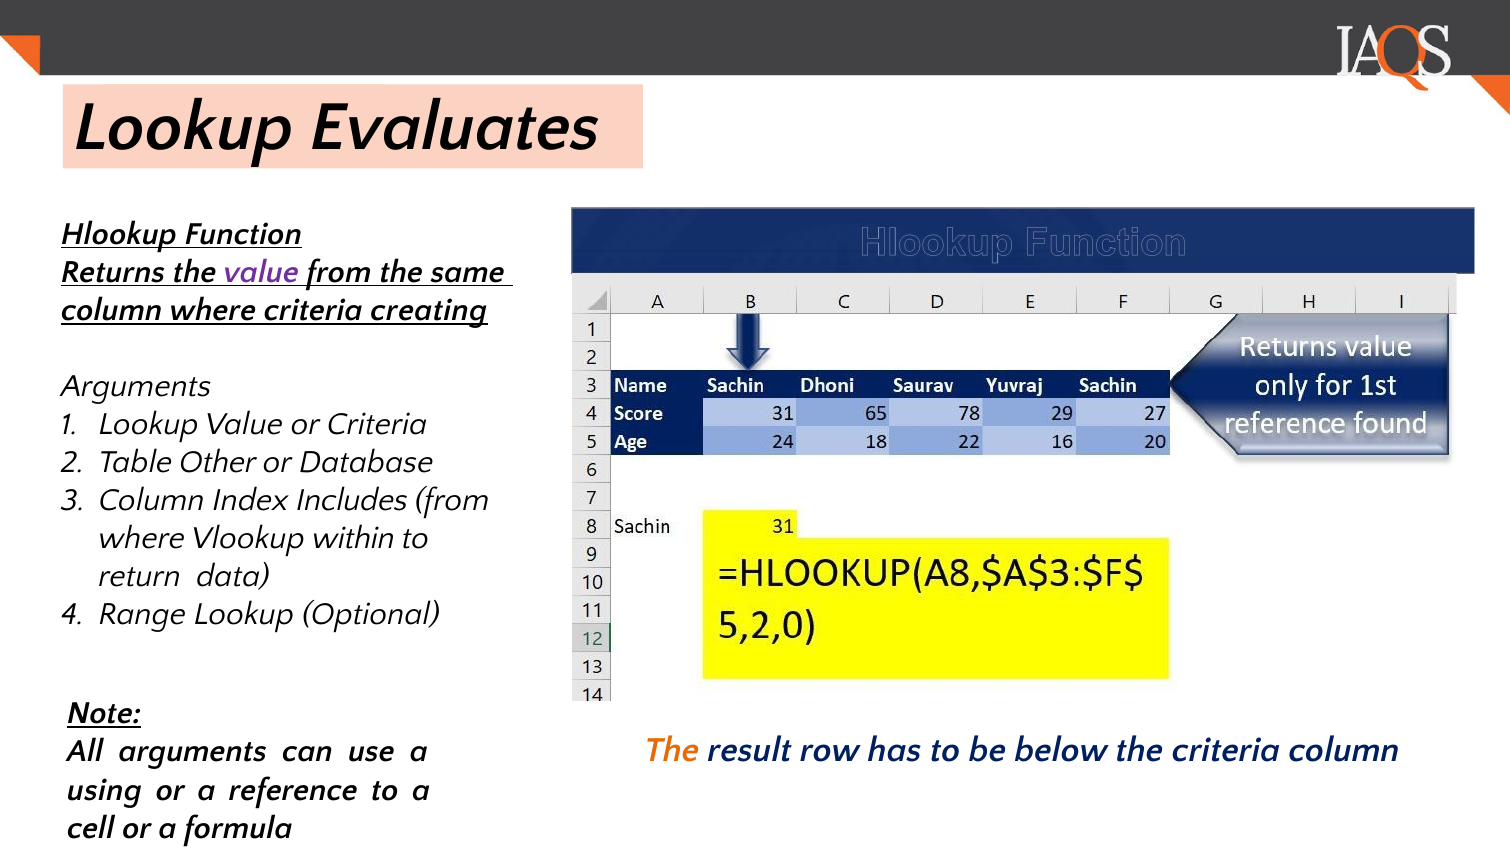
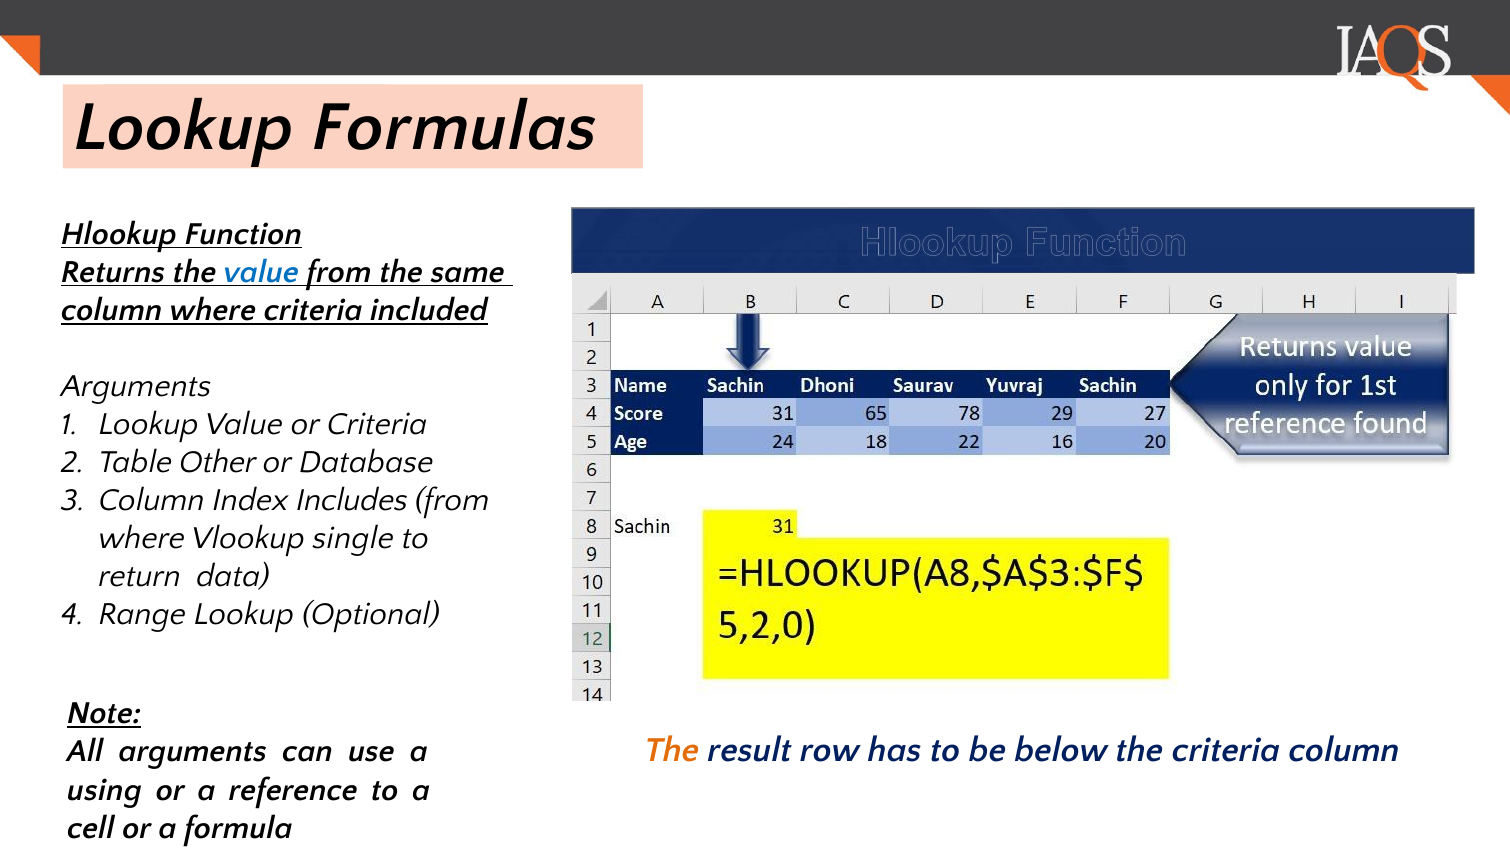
Evaluates: Evaluates -> Formulas (455, 127)
value colour: purple -> blue (261, 272)
creating: creating -> included (429, 310)
within: within -> single (353, 538)
